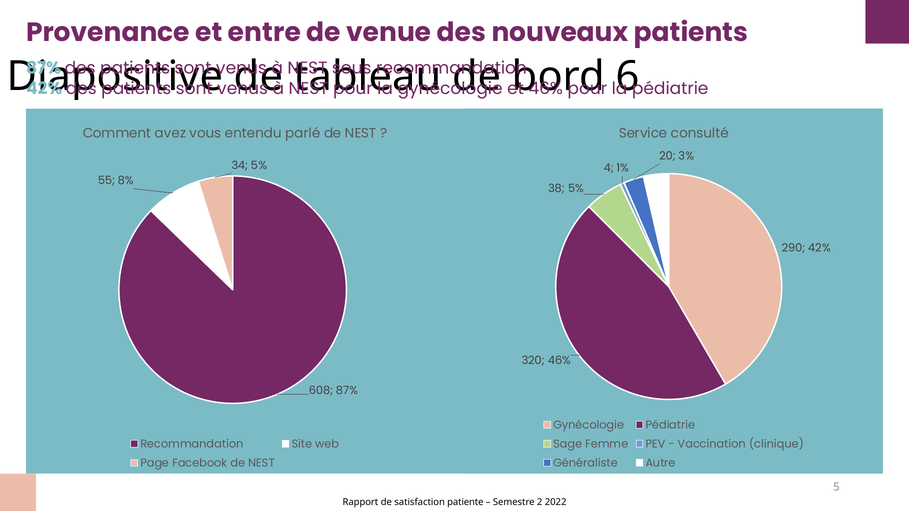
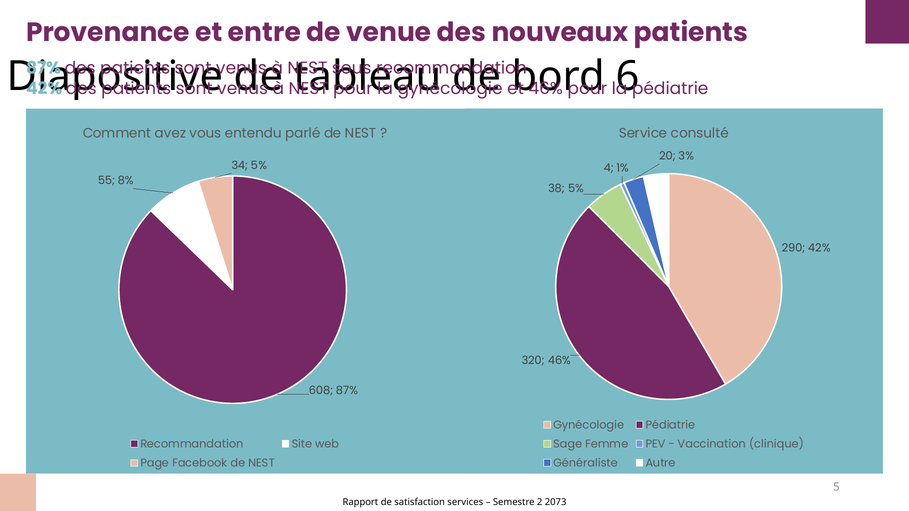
patiente: patiente -> services (465, 503)
2022: 2022 -> 2073 (556, 503)
